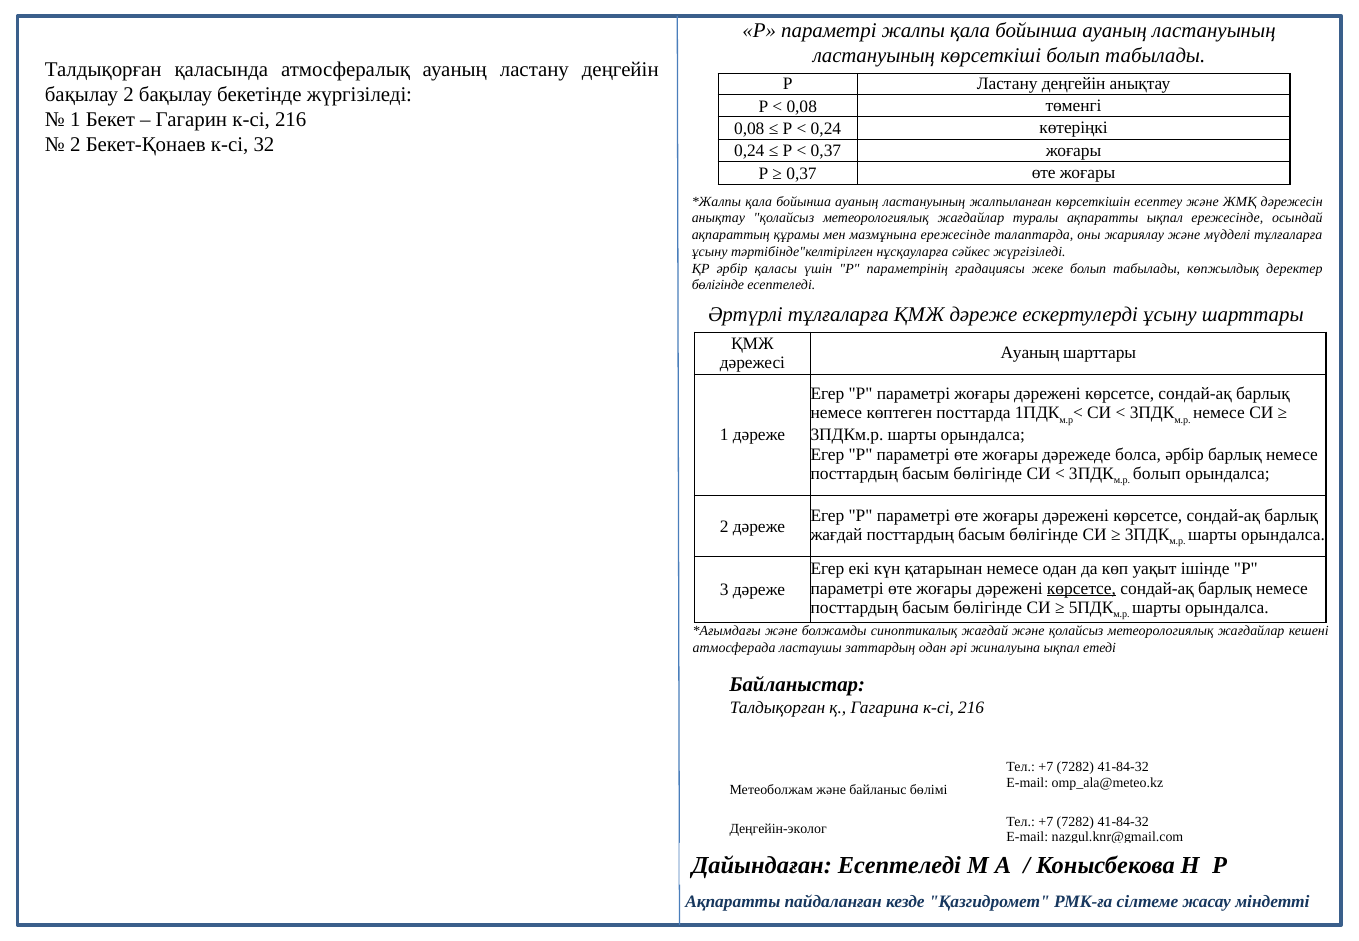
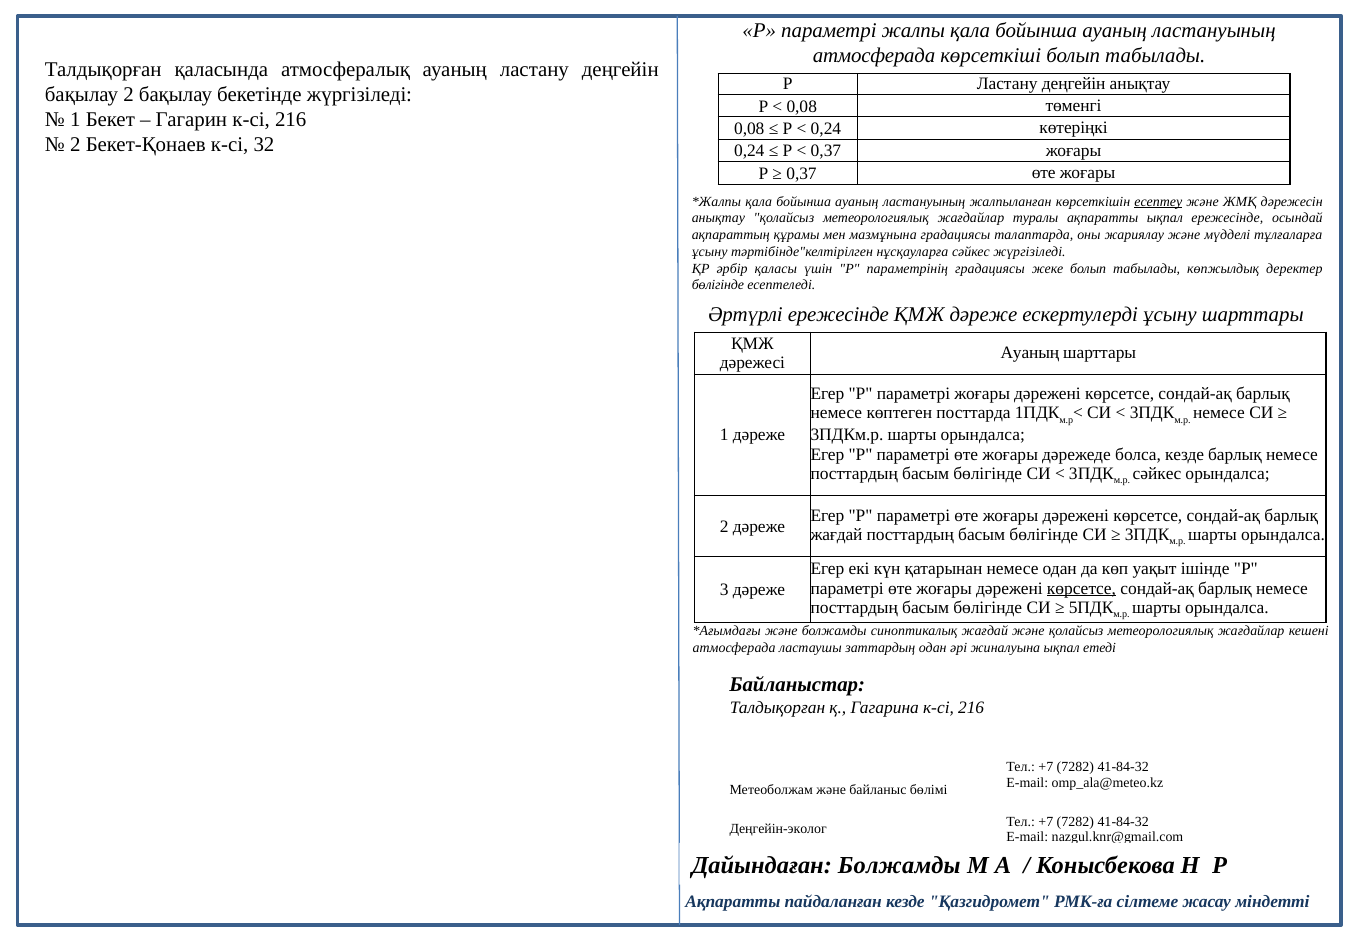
ластануының: ластануының -> атмосферада (874, 56)
есептеу underline: none -> present (1158, 202)
мазмұнына ережесінде: ережесінде -> градациясы (955, 235)
Әртүрлі тұлғаларға: тұлғаларға -> ережесінде (838, 315)
болса әрбір: әрбір -> кезде (1185, 454)
болып: болып -> сәйкес (1157, 473)
Дайындаған Есептеледі: Есептеледі -> Болжамды (899, 865)
